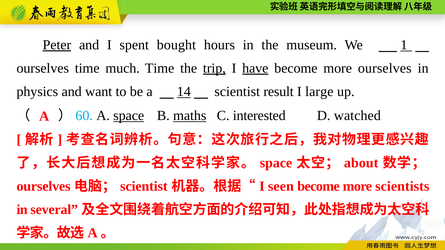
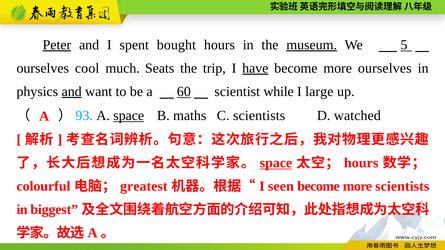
museum underline: none -> present (312, 45)
1: 1 -> 5 (404, 45)
ourselves time: time -> cool (87, 68)
much Time: Time -> Seats (160, 68)
trip underline: present -> none (214, 68)
and underline: none -> present (72, 92)
14: 14 -> 60 (184, 92)
result: result -> while (279, 92)
60: 60 -> 93 (84, 116)
maths underline: present -> none (190, 116)
C interested: interested -> scientists (259, 116)
space underline: none -> present (276, 163)
about: about -> hours (361, 163)
ourselves: ourselves -> colourful (43, 187)
scientist: scientist -> greatest (144, 187)
several: several -> biggest (54, 210)
